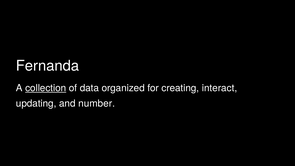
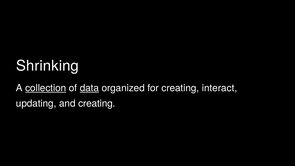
Fernanda: Fernanda -> Shrinking (47, 66)
data underline: none -> present (89, 88)
and number: number -> creating (97, 103)
